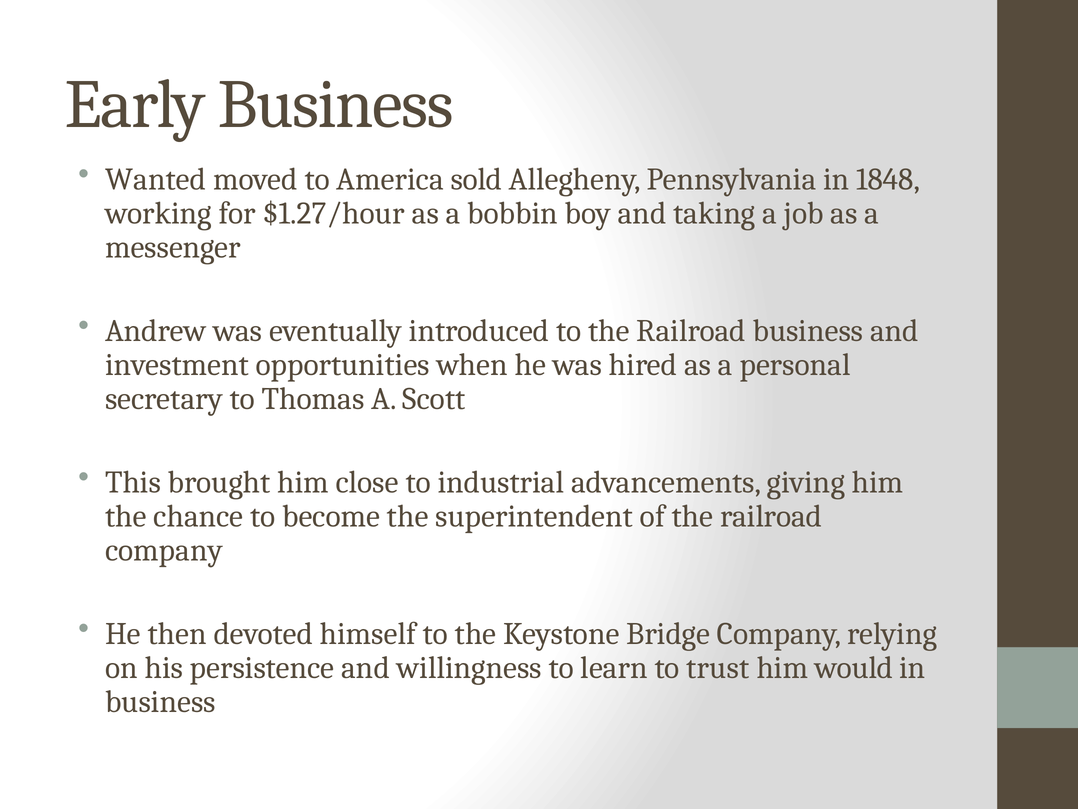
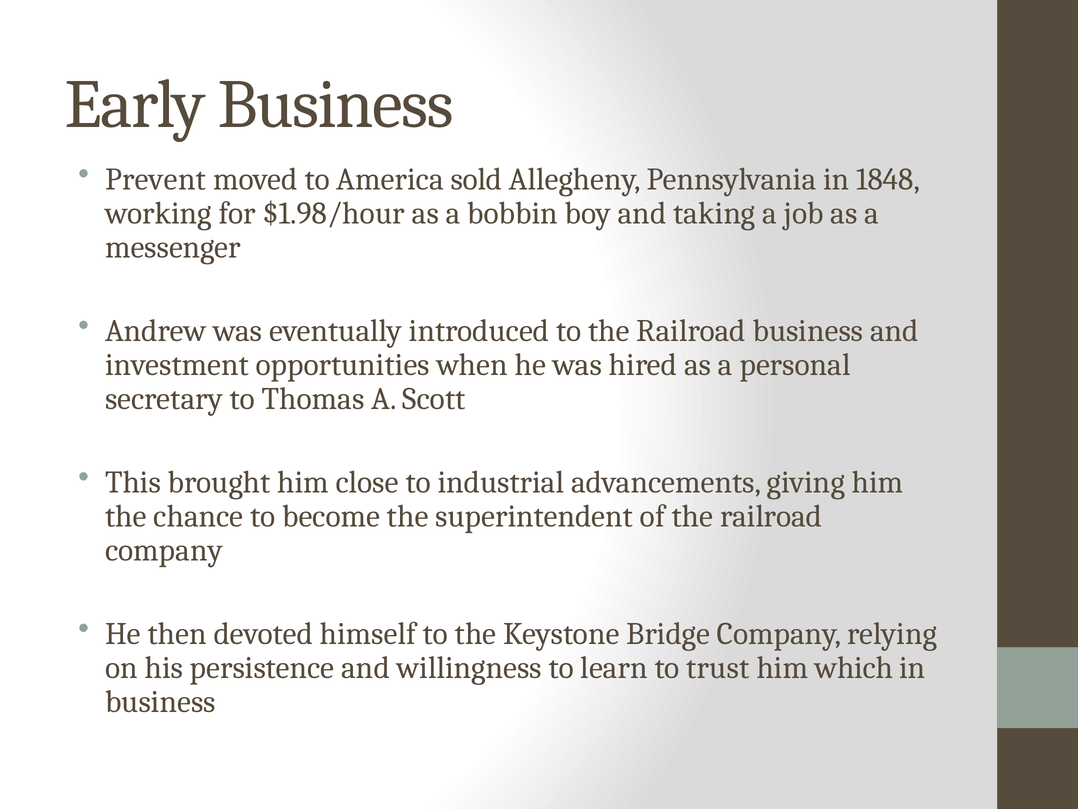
Wanted: Wanted -> Prevent (156, 179)
$1.27/hour: $1.27/hour -> $1.98/hour (334, 213)
would: would -> which (854, 667)
